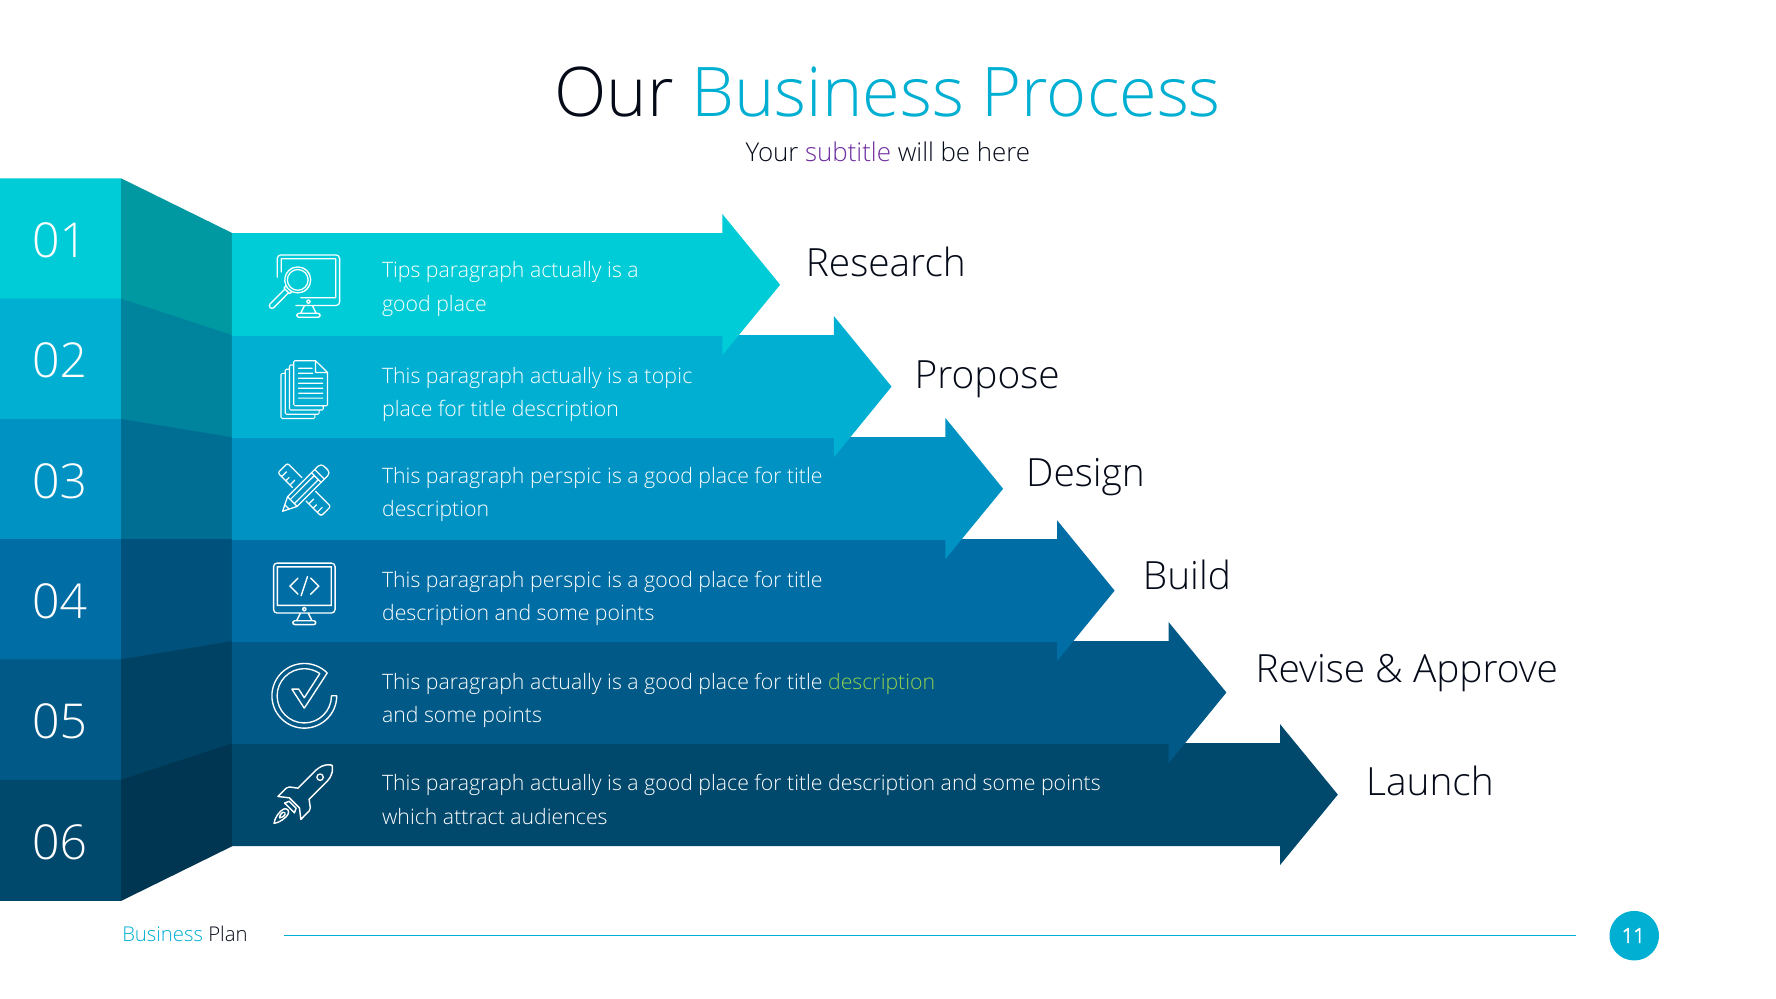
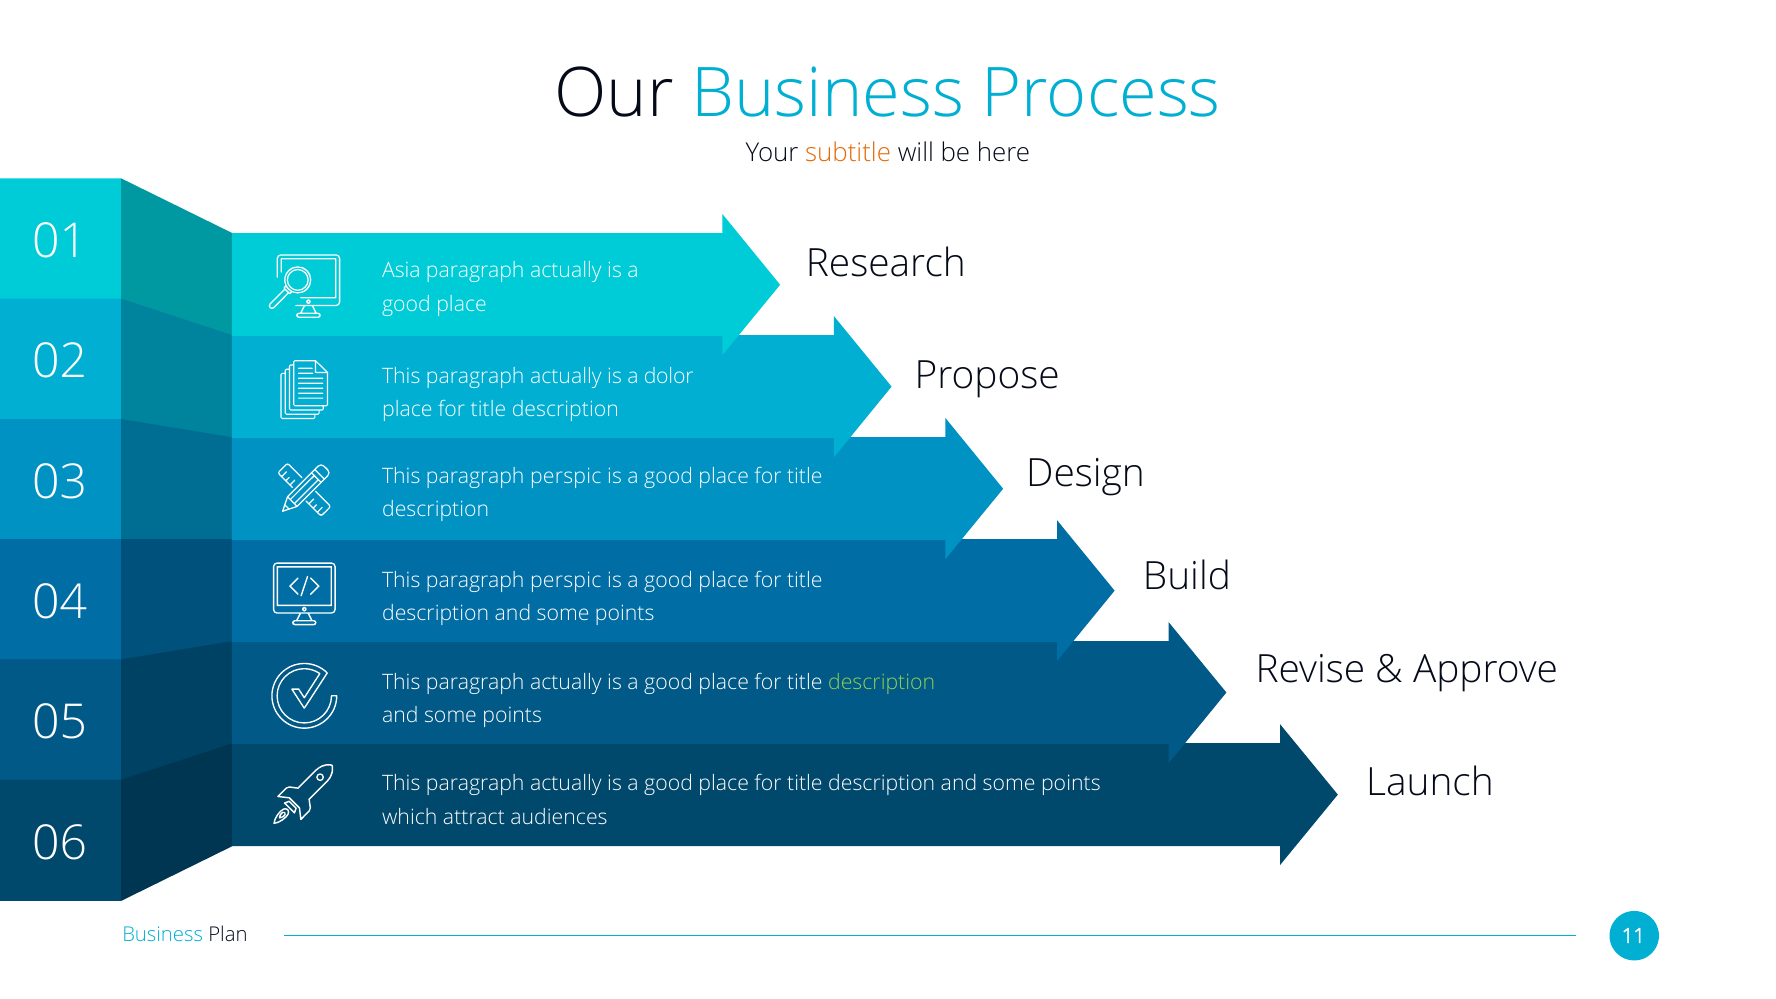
subtitle colour: purple -> orange (848, 152)
Tips: Tips -> Asia (401, 271)
topic: topic -> dolor (669, 377)
